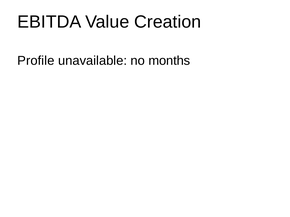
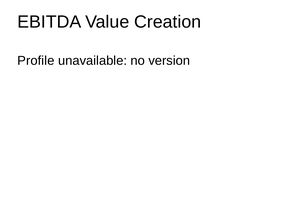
months: months -> version (169, 61)
